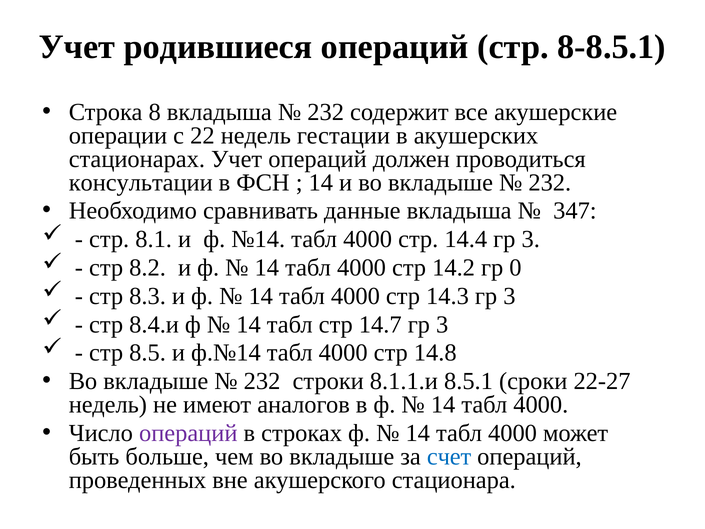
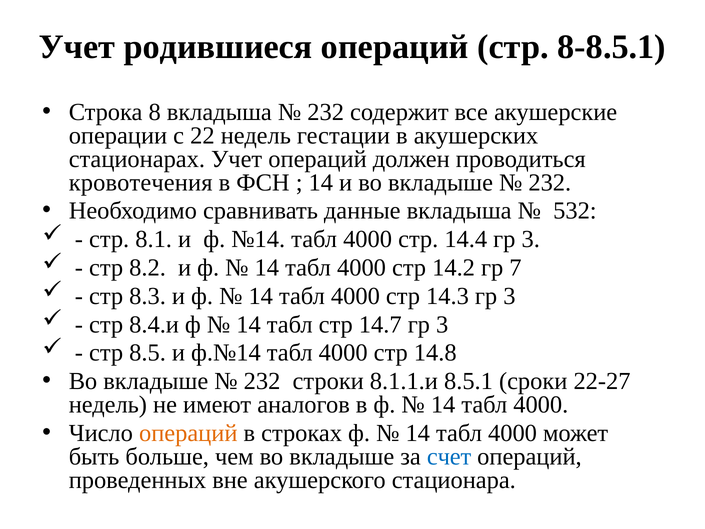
консультации: консультации -> кровотечения (141, 182)
347: 347 -> 532 (575, 211)
0: 0 -> 7 (515, 268)
операций colour: purple -> orange (188, 433)
